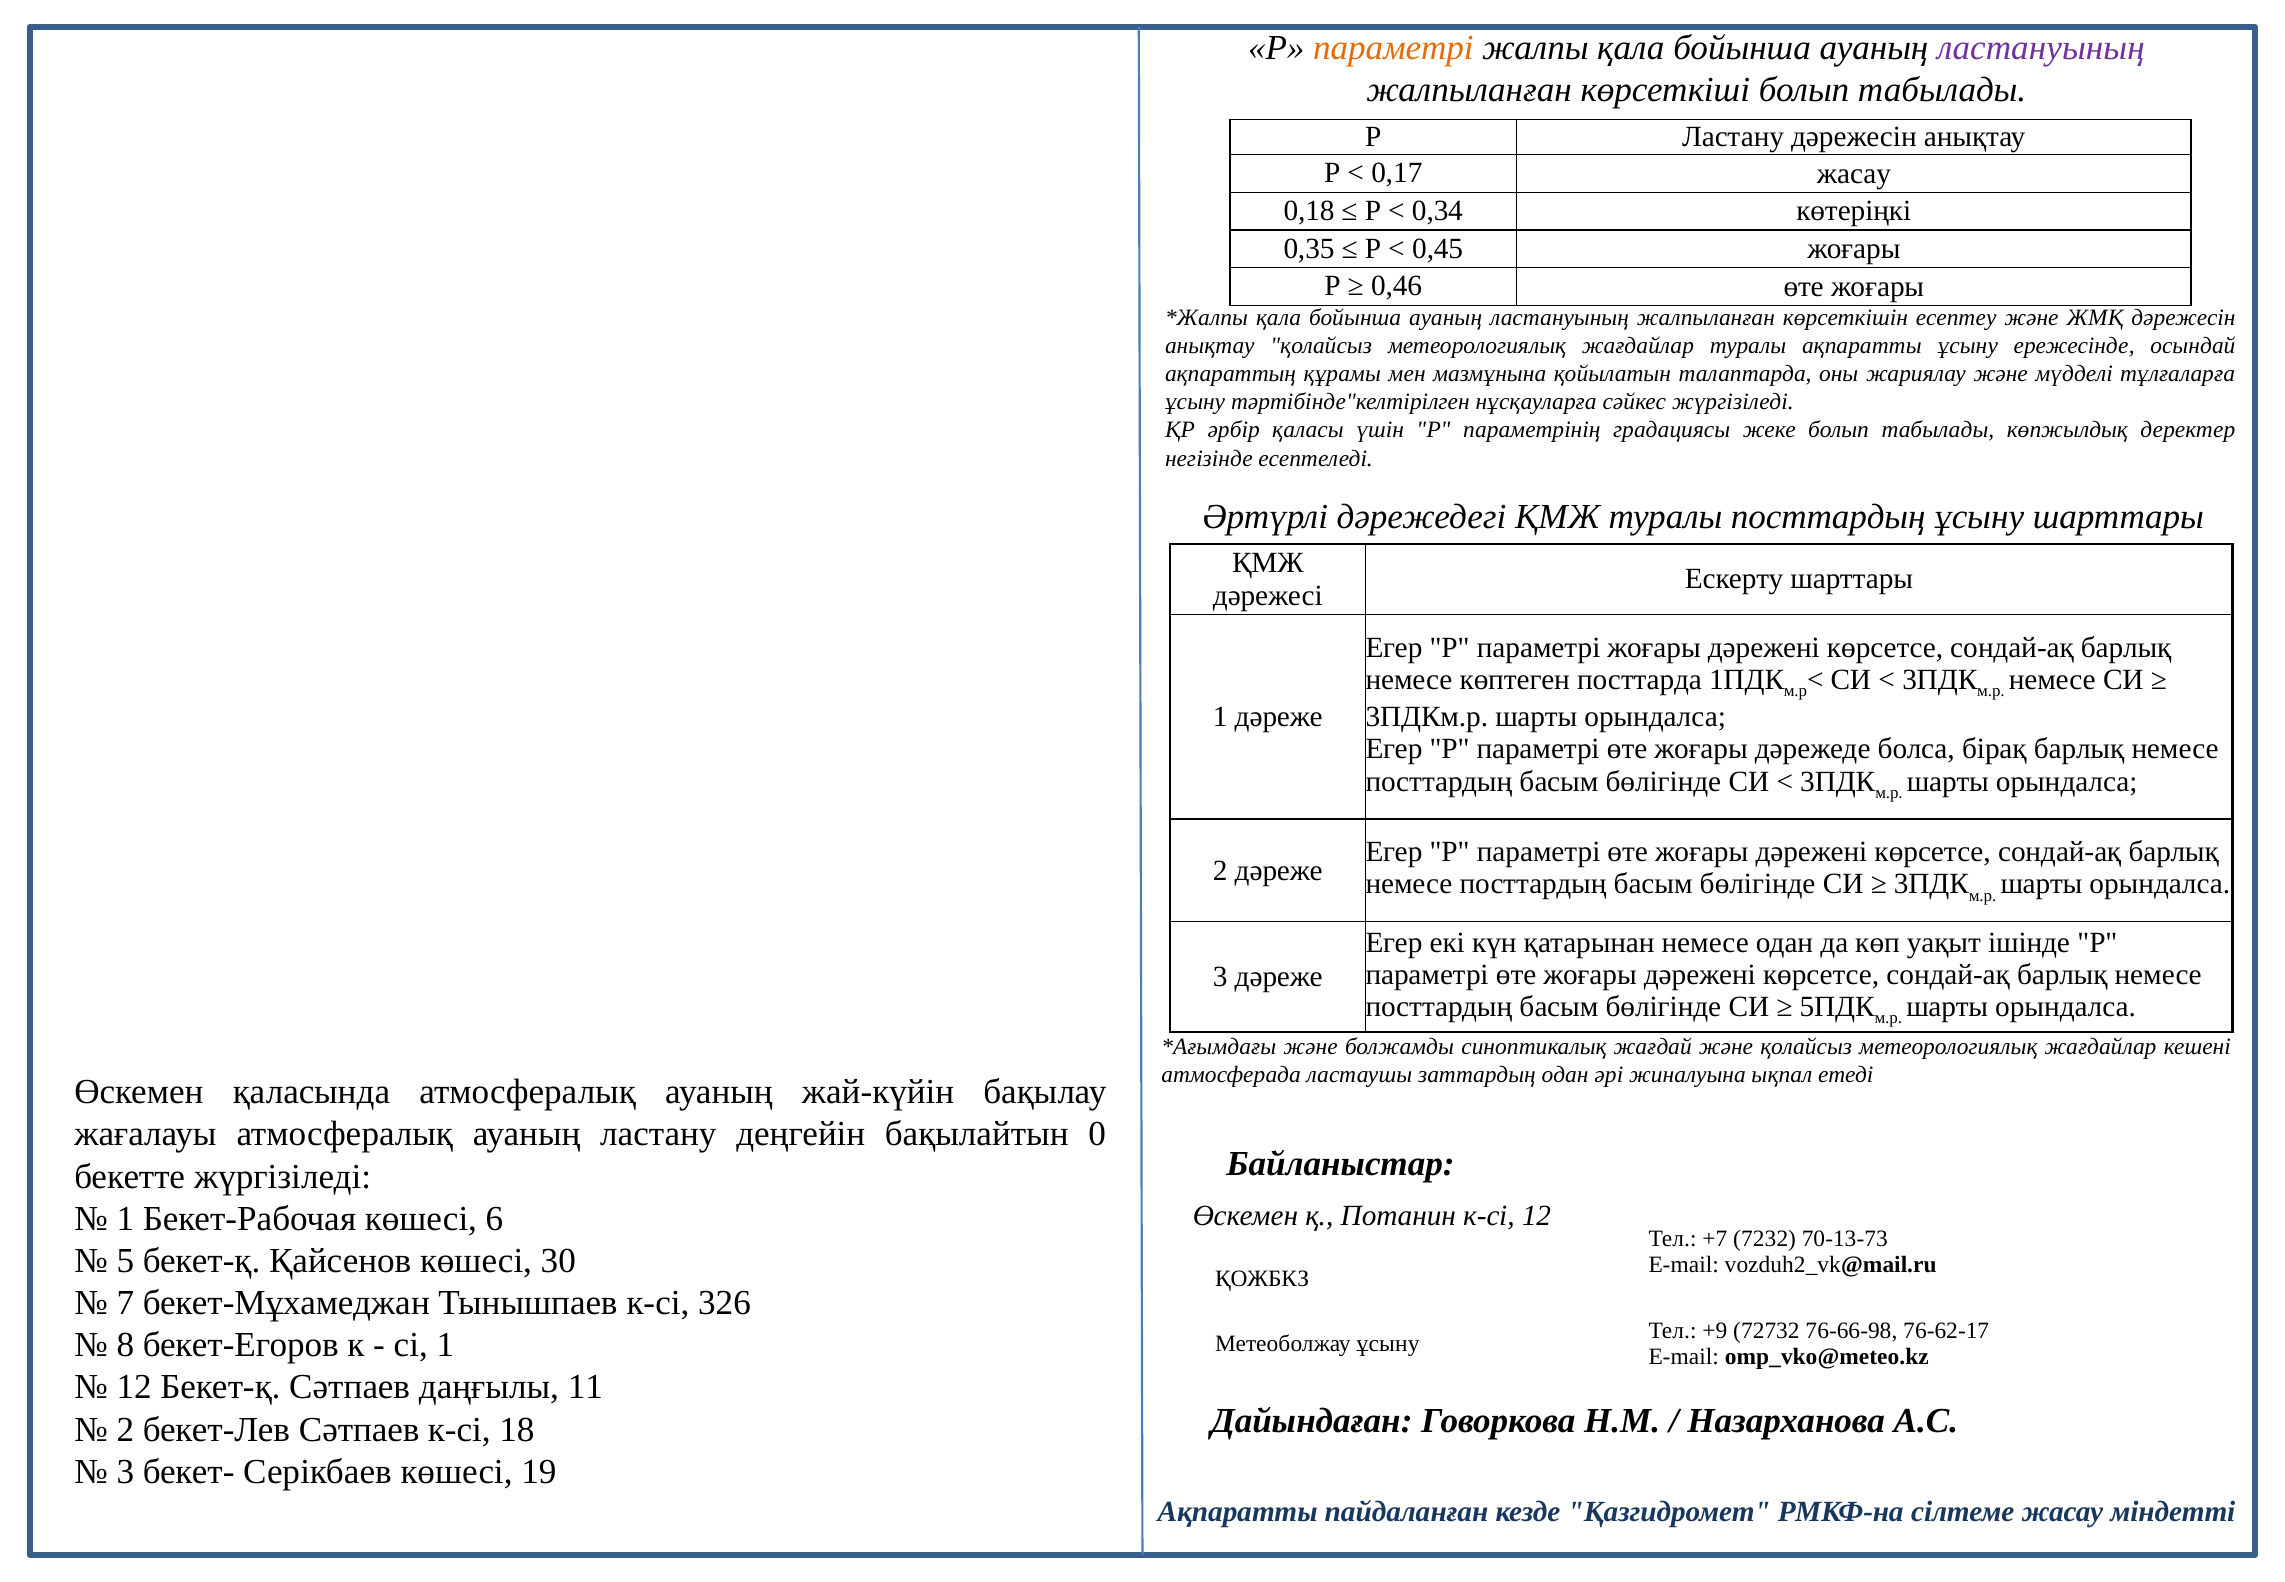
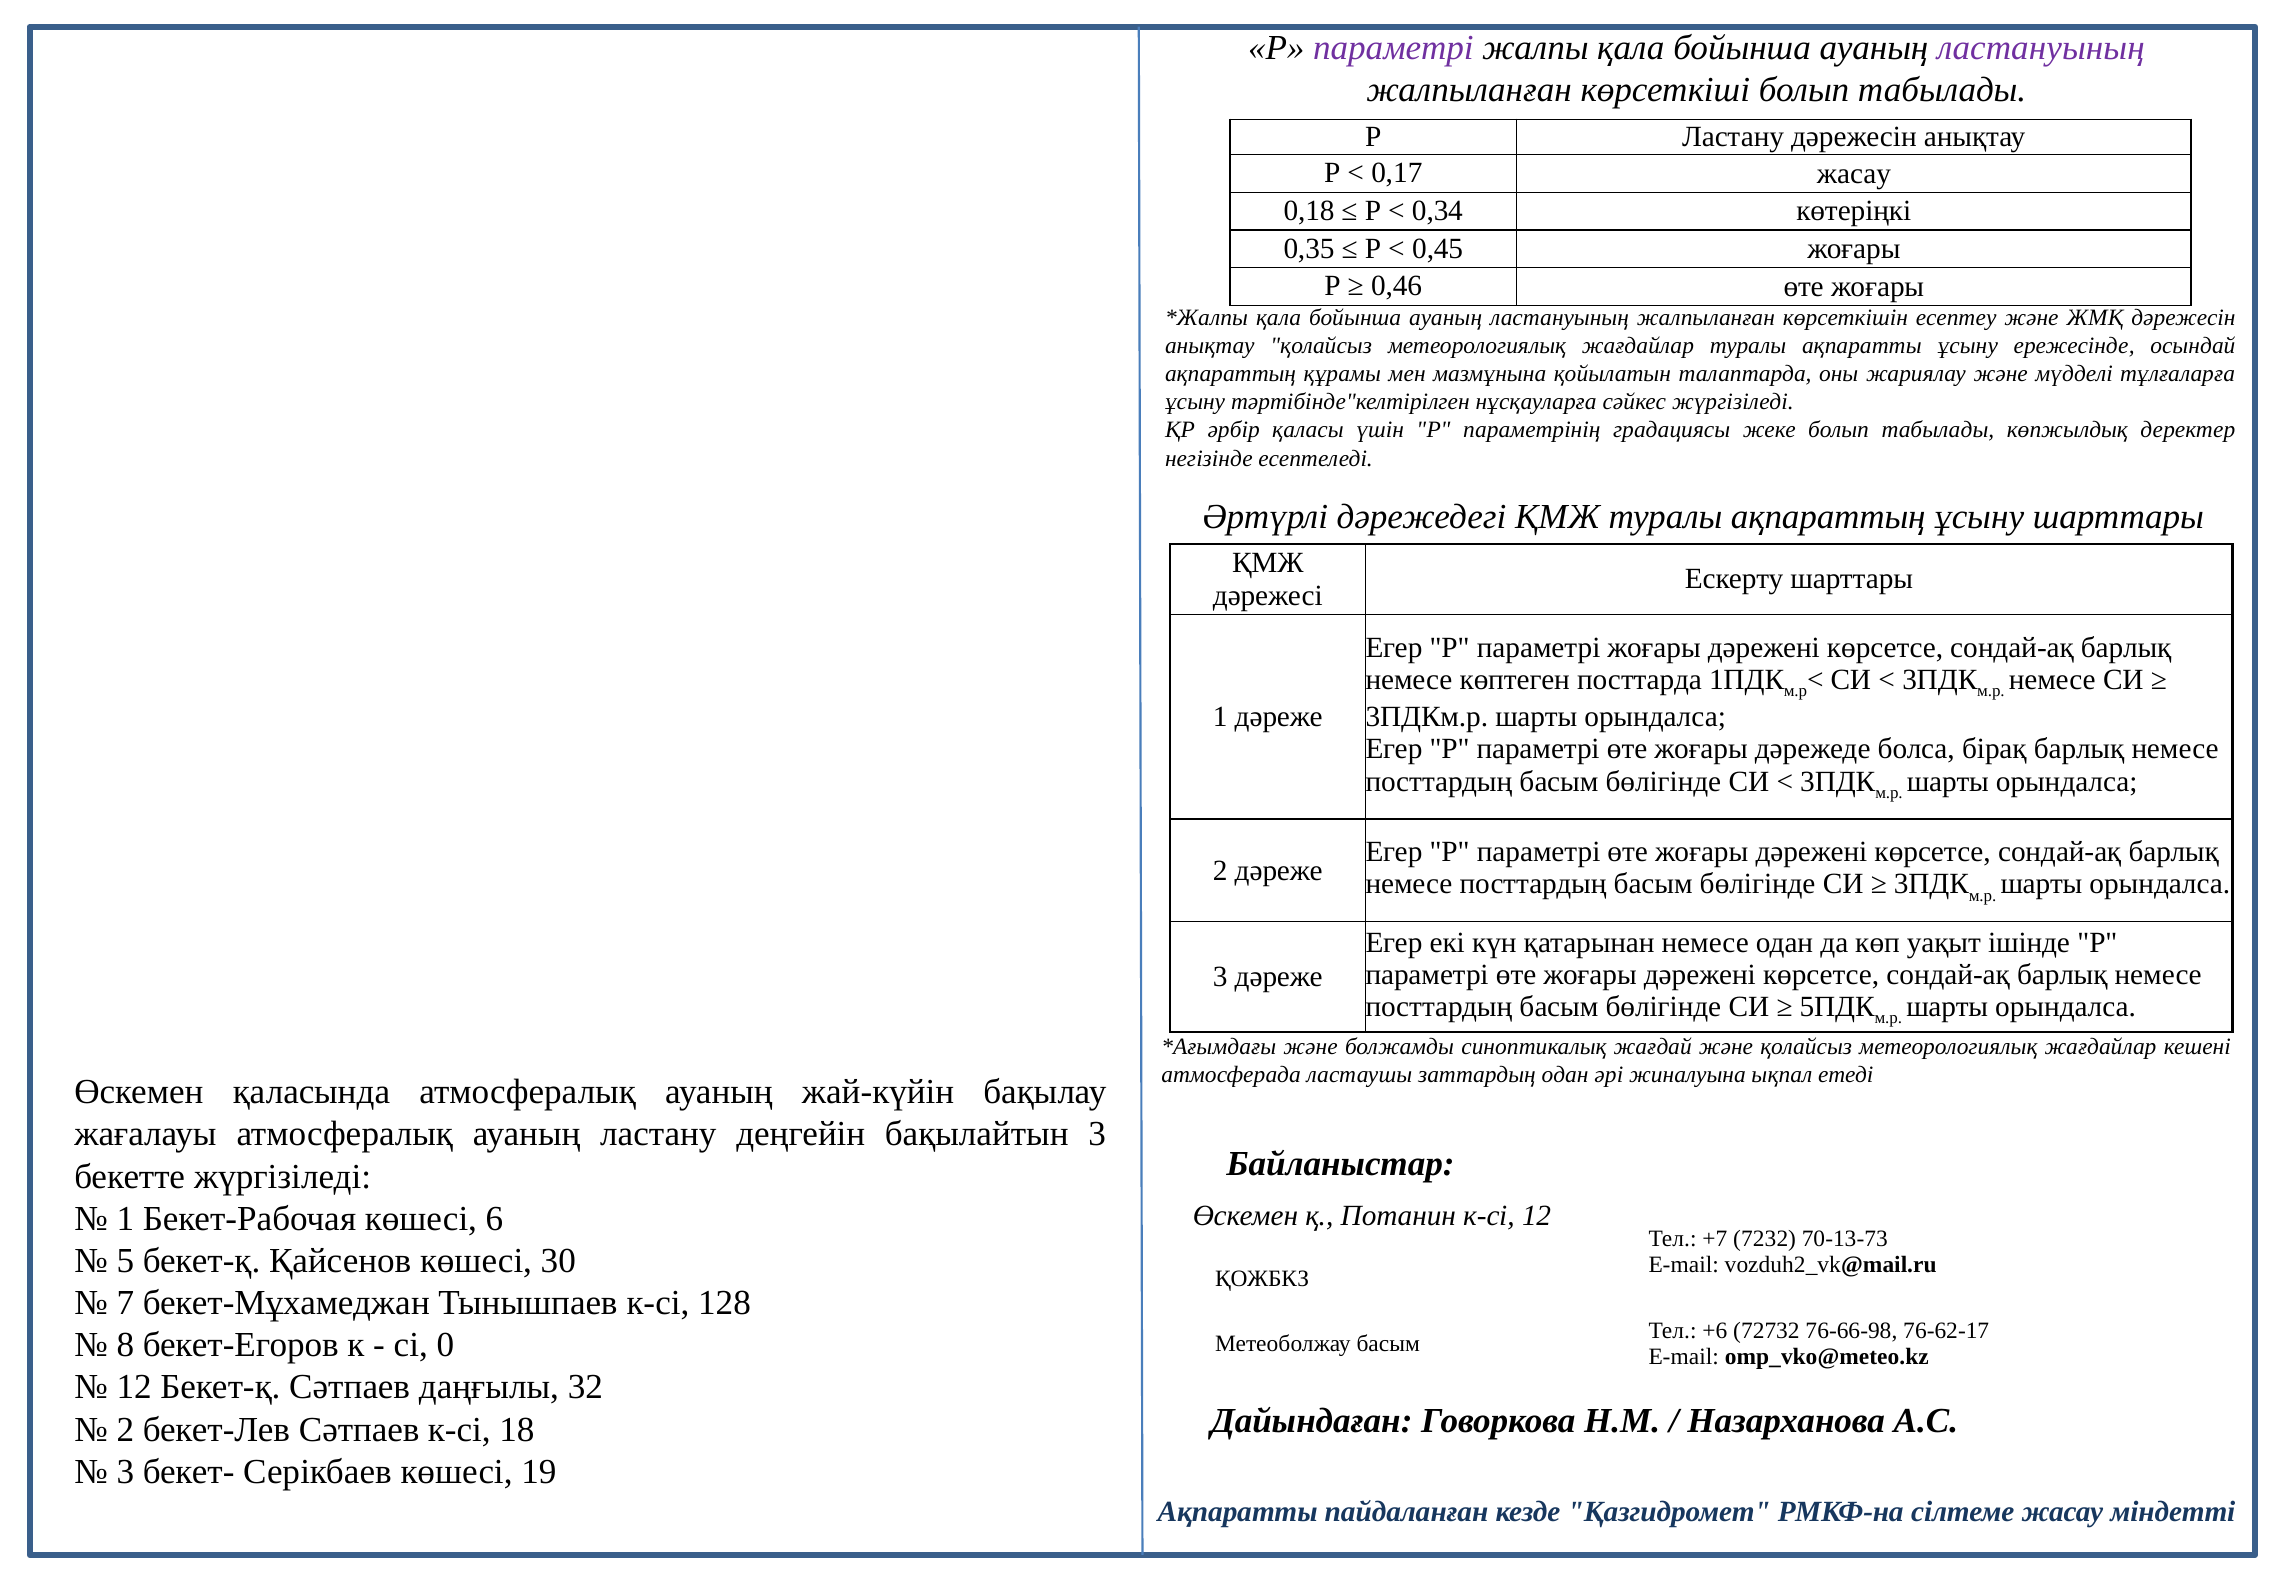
параметрі colour: orange -> purple (1393, 48)
туралы посттардың: посттардың -> ақпараттың (1828, 517)
бақылайтын 0: 0 -> 3 (1097, 1134)
326: 326 -> 128 (724, 1303)
+9: +9 -> +6 (1715, 1331)
сі 1: 1 -> 0 (445, 1345)
Метеоболжау ұсыну: ұсыну -> басым (1388, 1344)
11: 11 -> 32 (585, 1387)
